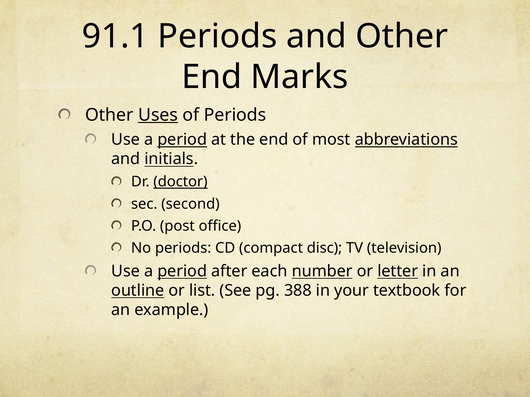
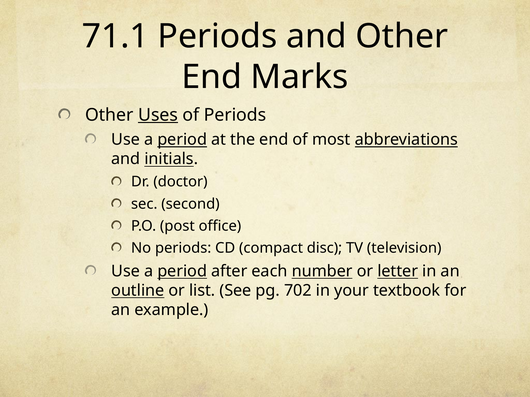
91.1: 91.1 -> 71.1 (115, 36)
doctor underline: present -> none (180, 182)
388: 388 -> 702 (298, 291)
